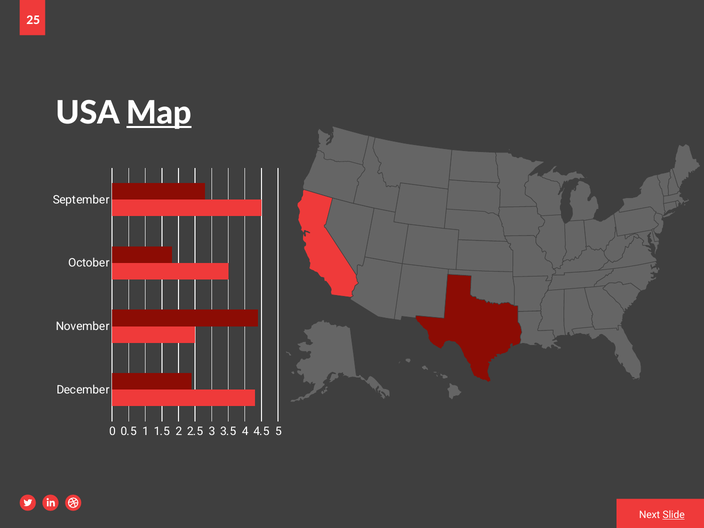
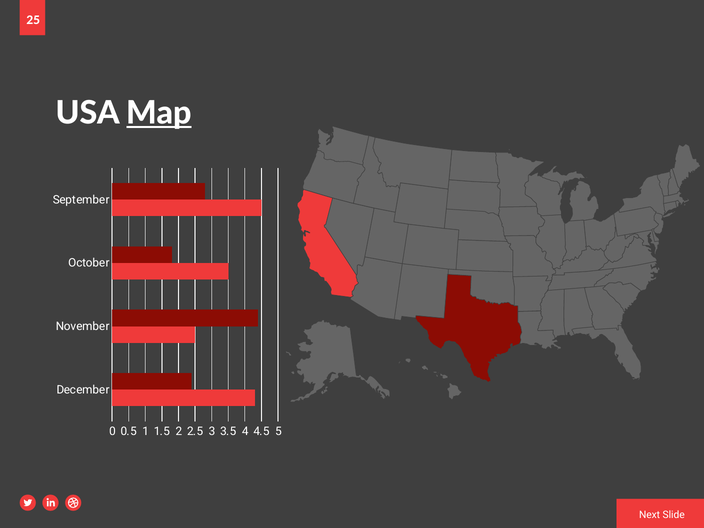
Slide underline: present -> none (674, 515)
